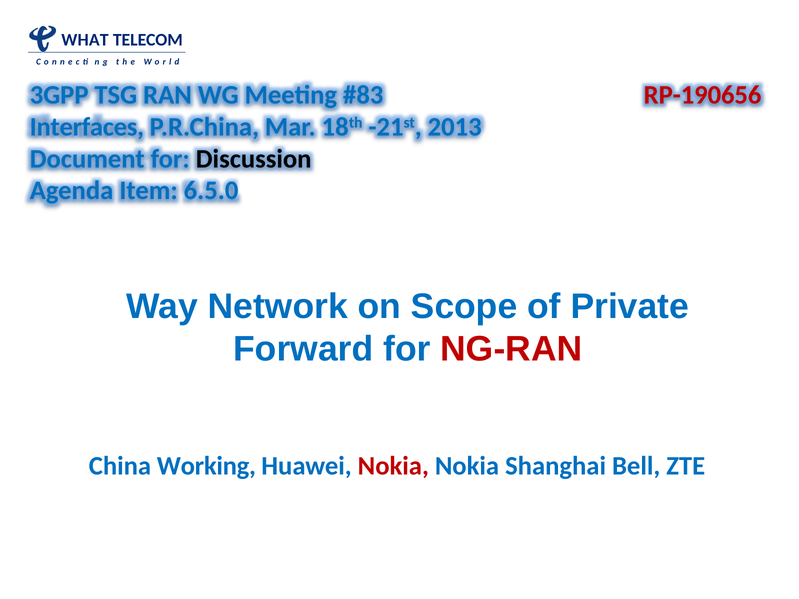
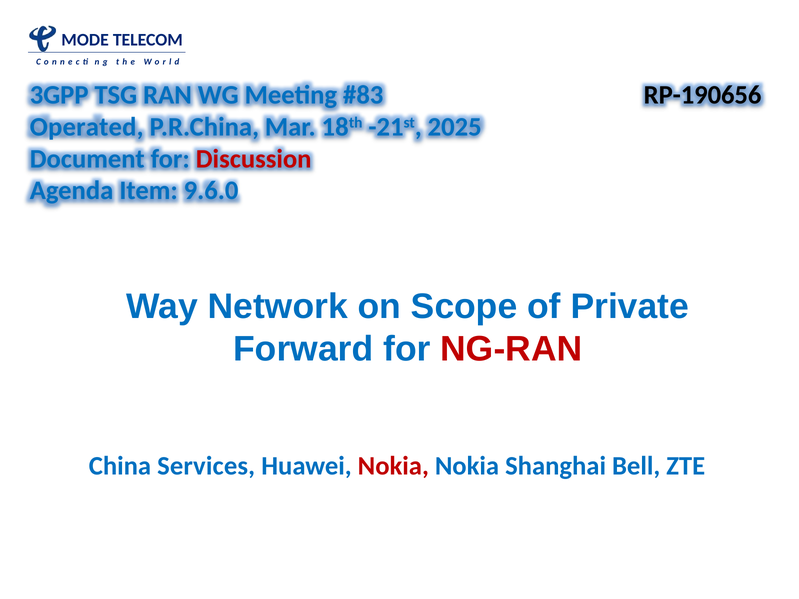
WHAT: WHAT -> MODE (85, 40)
RP-190656 colour: red -> black (703, 95)
Interfaces: Interfaces -> Operated (87, 127)
2013: 2013 -> 2025 (455, 127)
Discussion colour: black -> red (254, 159)
6.5.0: 6.5.0 -> 9.6.0 (211, 191)
Working: Working -> Services (206, 466)
